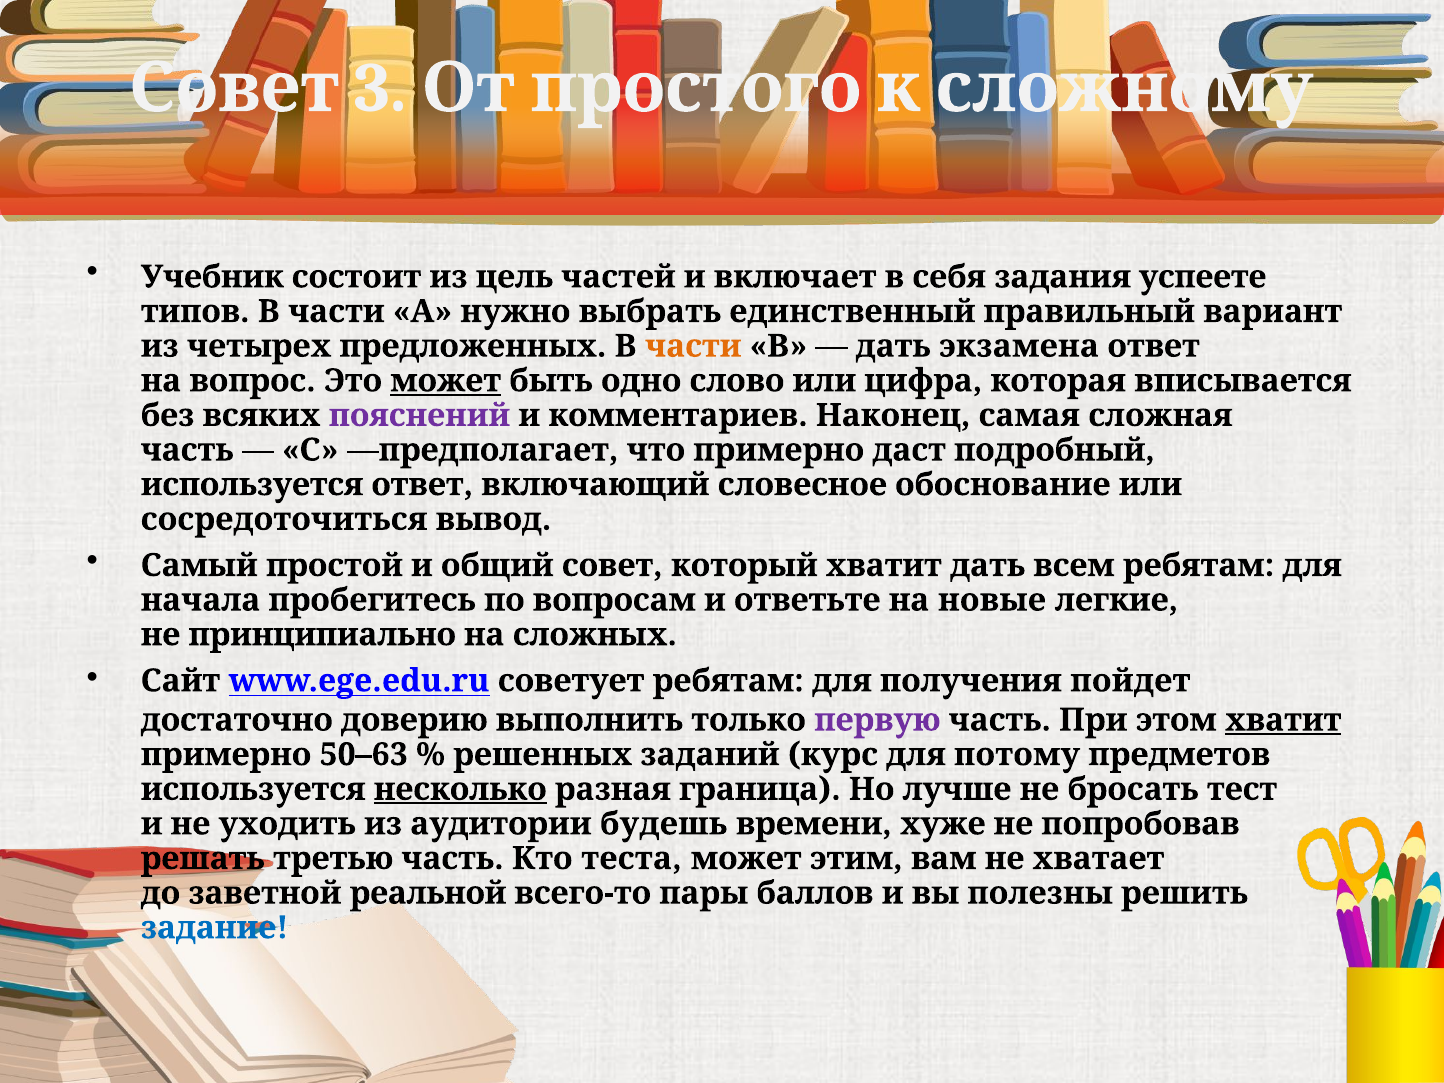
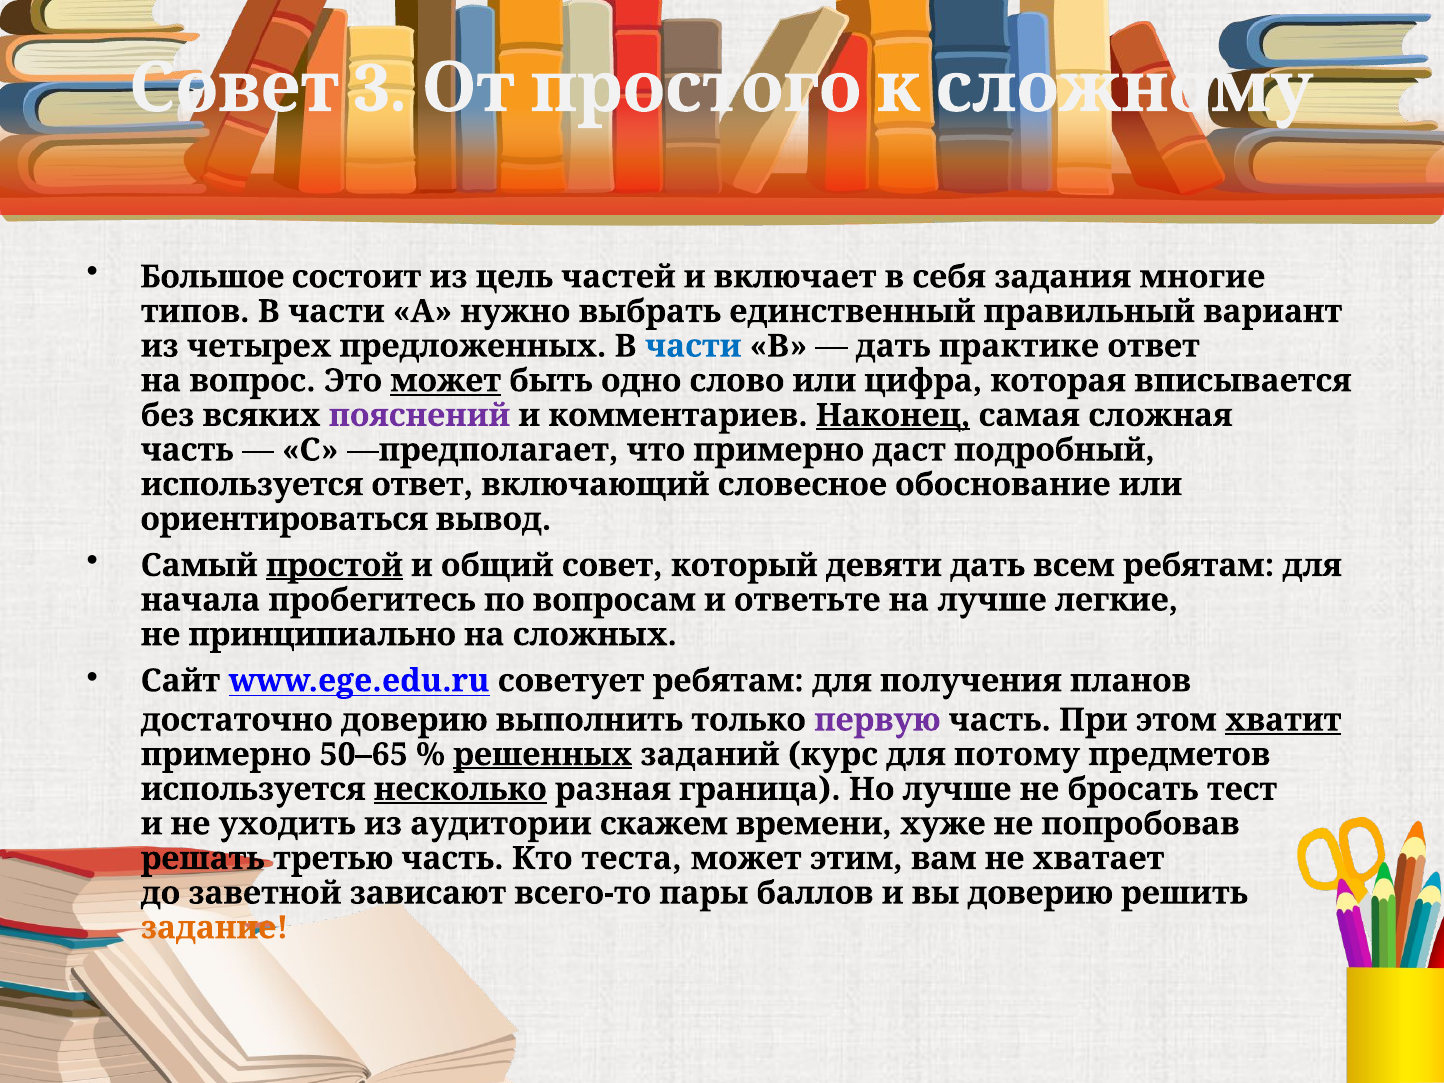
Учебник: Учебник -> Большое (212, 277)
успеете: успеете -> многие (1202, 277)
части colour: orange -> blue (693, 346)
экзамена: экзамена -> практике (1019, 346)
Наконец underline: none -> present (893, 415)
сосредоточиться: сосредоточиться -> ориентироваться (284, 519)
простой underline: none -> present (335, 565)
который хватит: хватит -> девяти (884, 565)
на новые: новые -> лучше (992, 600)
пойдет: пойдет -> планов (1131, 681)
50–63: 50–63 -> 50–65 (364, 755)
решенных underline: none -> present (543, 755)
будешь: будешь -> скажем (664, 824)
реальной: реальной -> зависают (428, 893)
вы полезны: полезны -> доверию (1040, 893)
задание colour: blue -> orange (215, 928)
